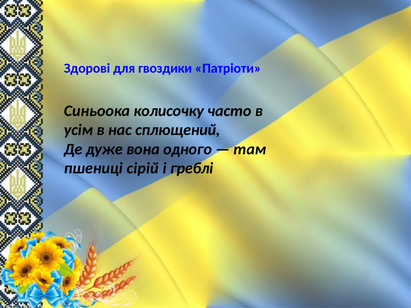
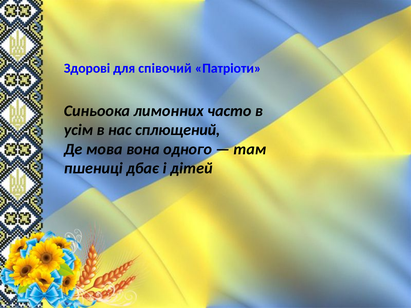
гвоздики: гвоздики -> співочий (165, 68)
колисочку: колисочку -> лимонних (169, 111)
дуже: дуже -> мова (104, 149)
сірій: сірій -> дбає (143, 168)
греблі: греблі -> дітей (192, 168)
